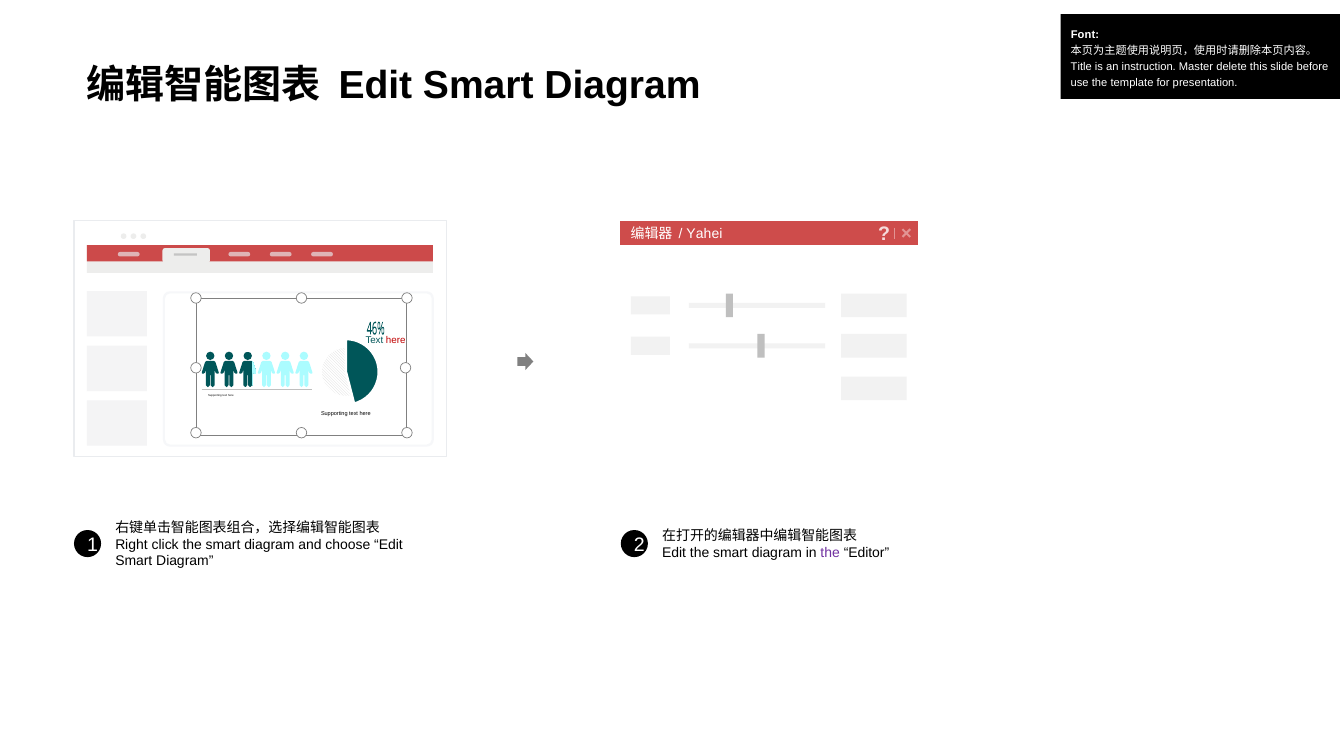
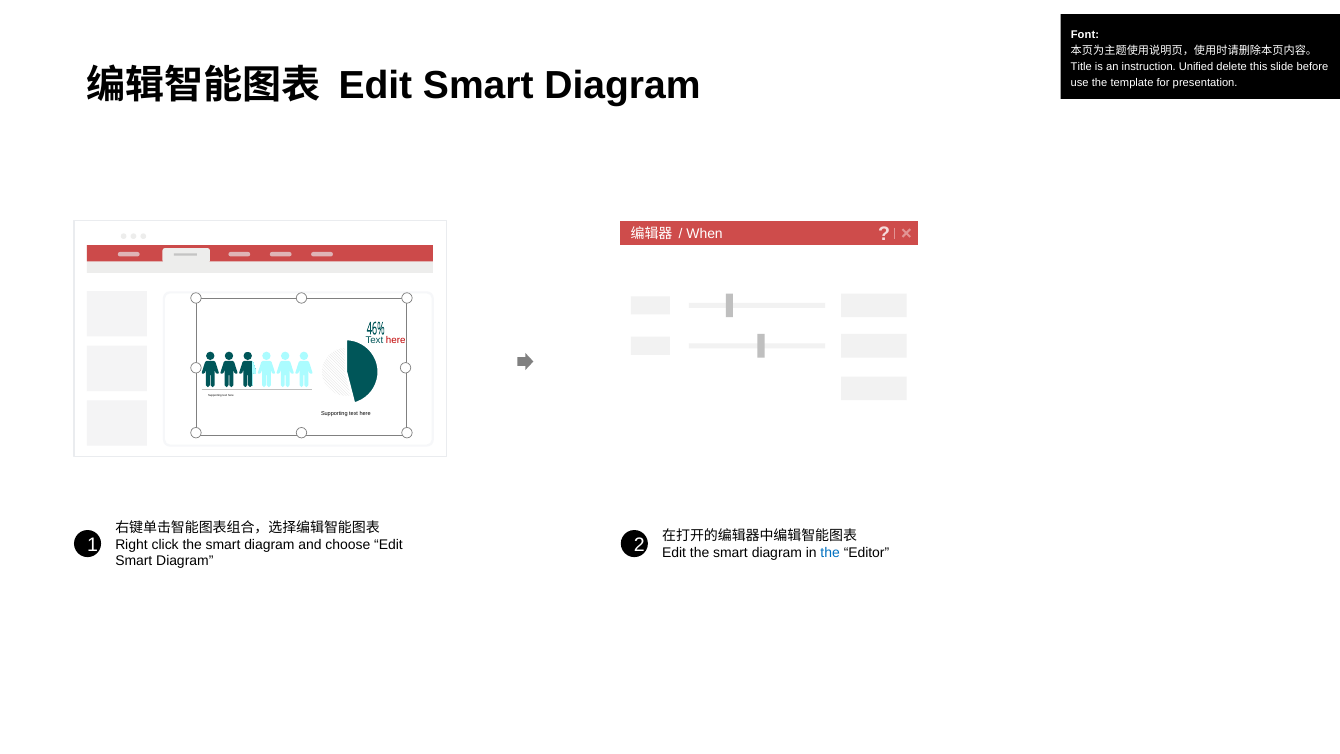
Master: Master -> Unified (1196, 67)
Yahei: Yahei -> When (705, 234)
the colour: purple -> blue (830, 553)
